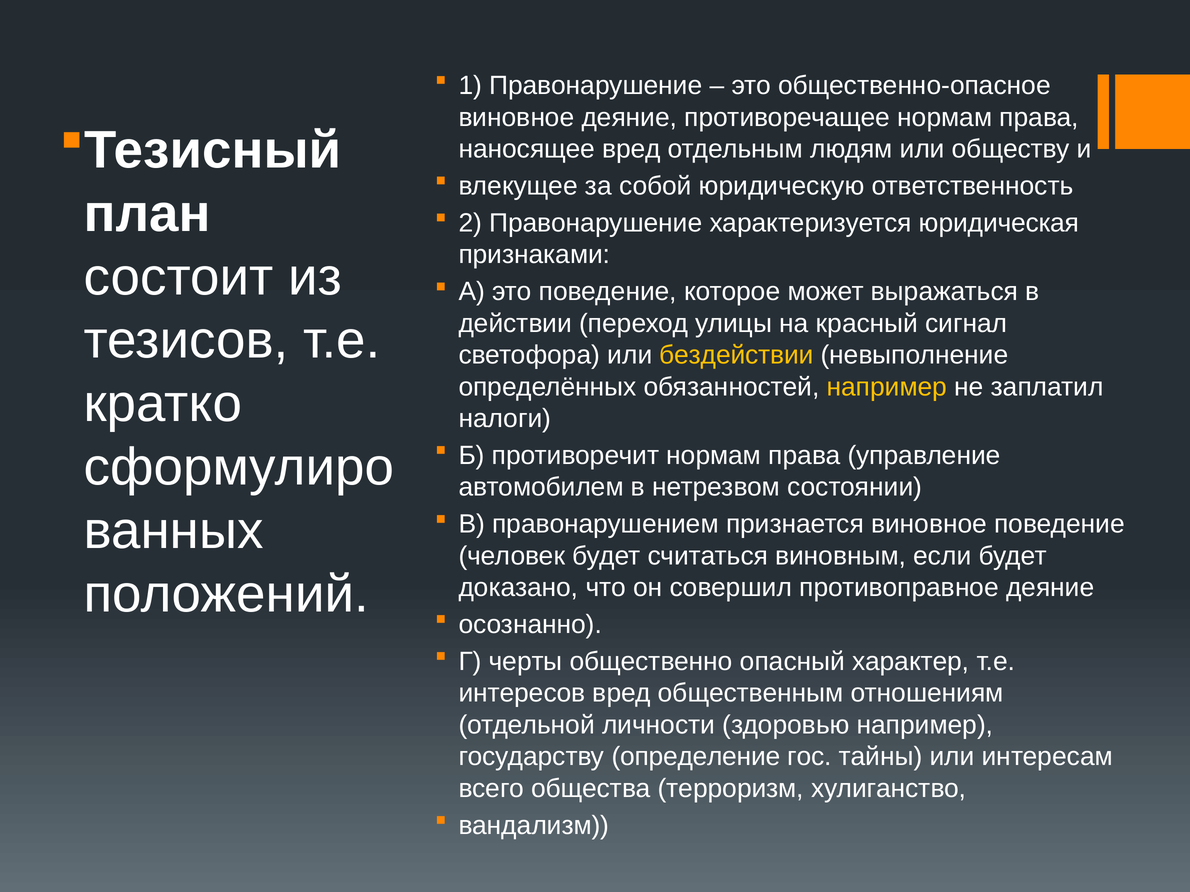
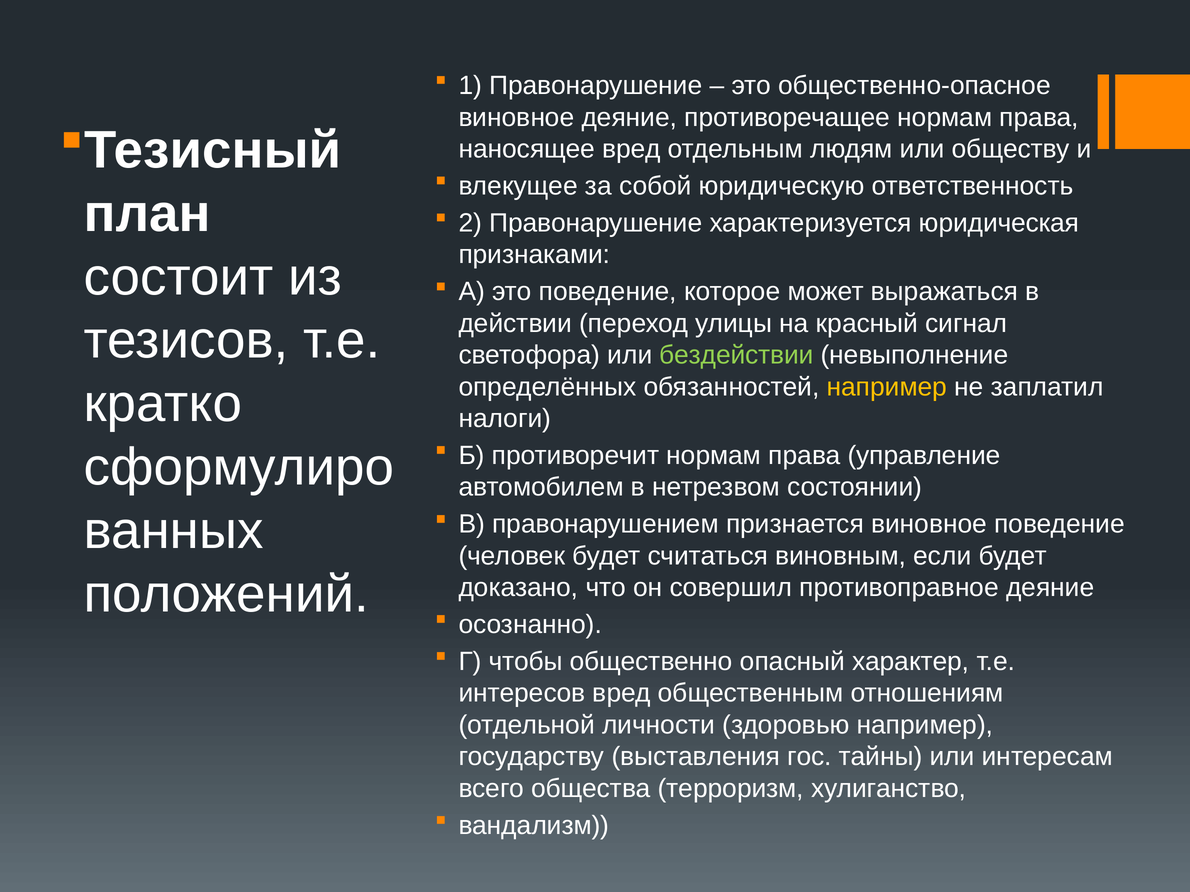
бездействии colour: yellow -> light green (736, 355)
черты: черты -> чтобы (526, 662)
определение: определение -> выставления (696, 757)
